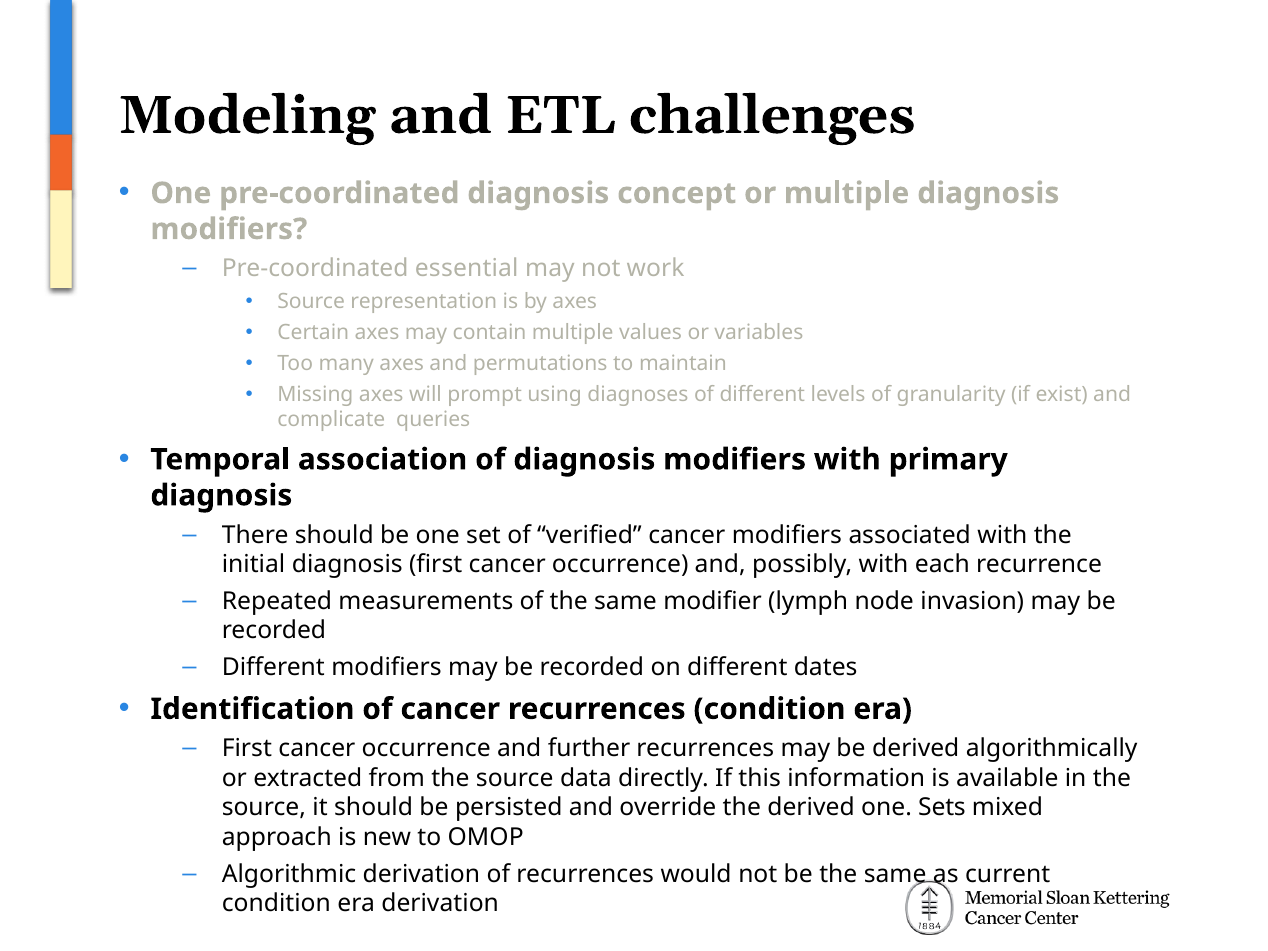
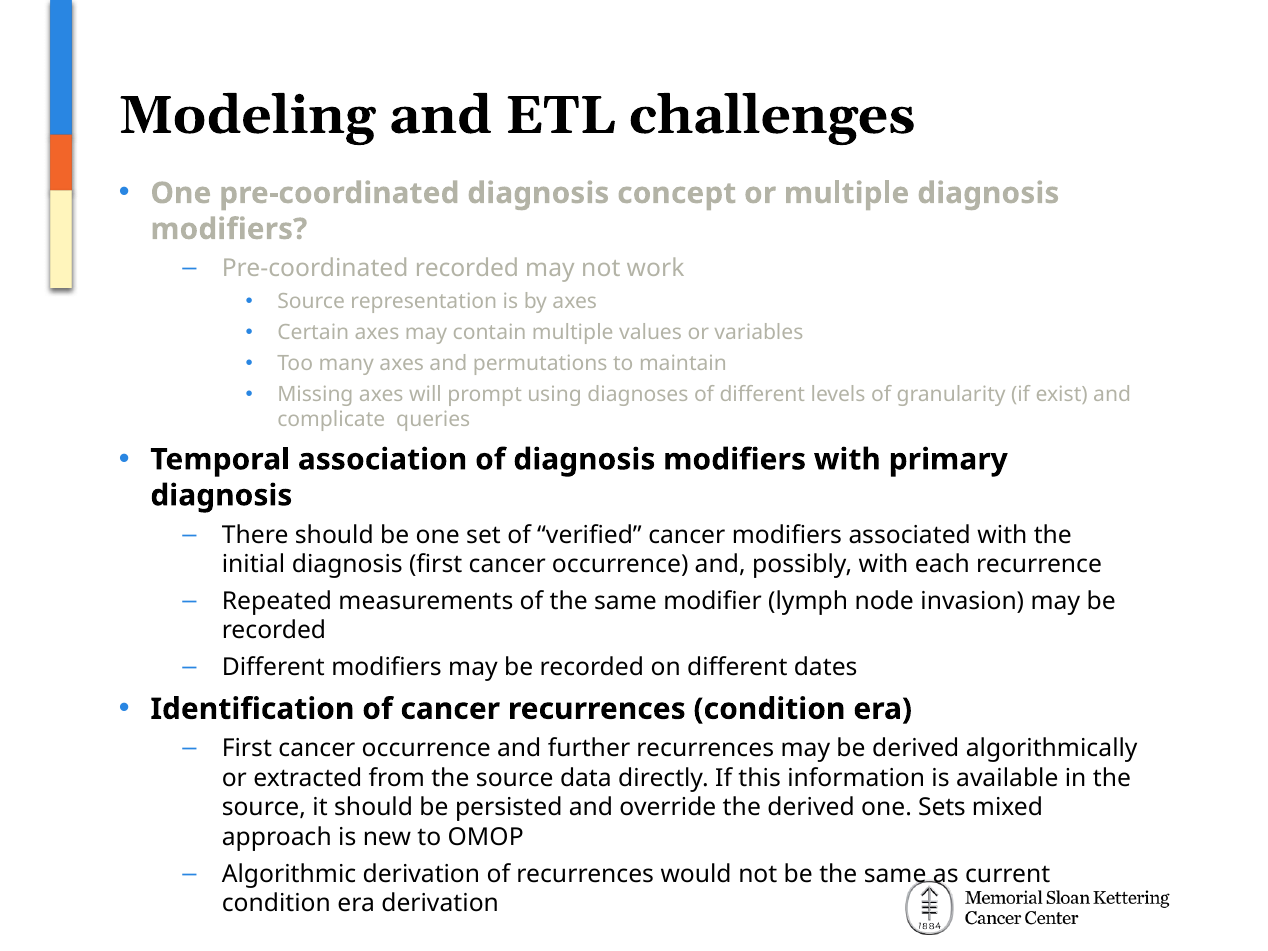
Pre-coordinated essential: essential -> recorded (467, 269)
